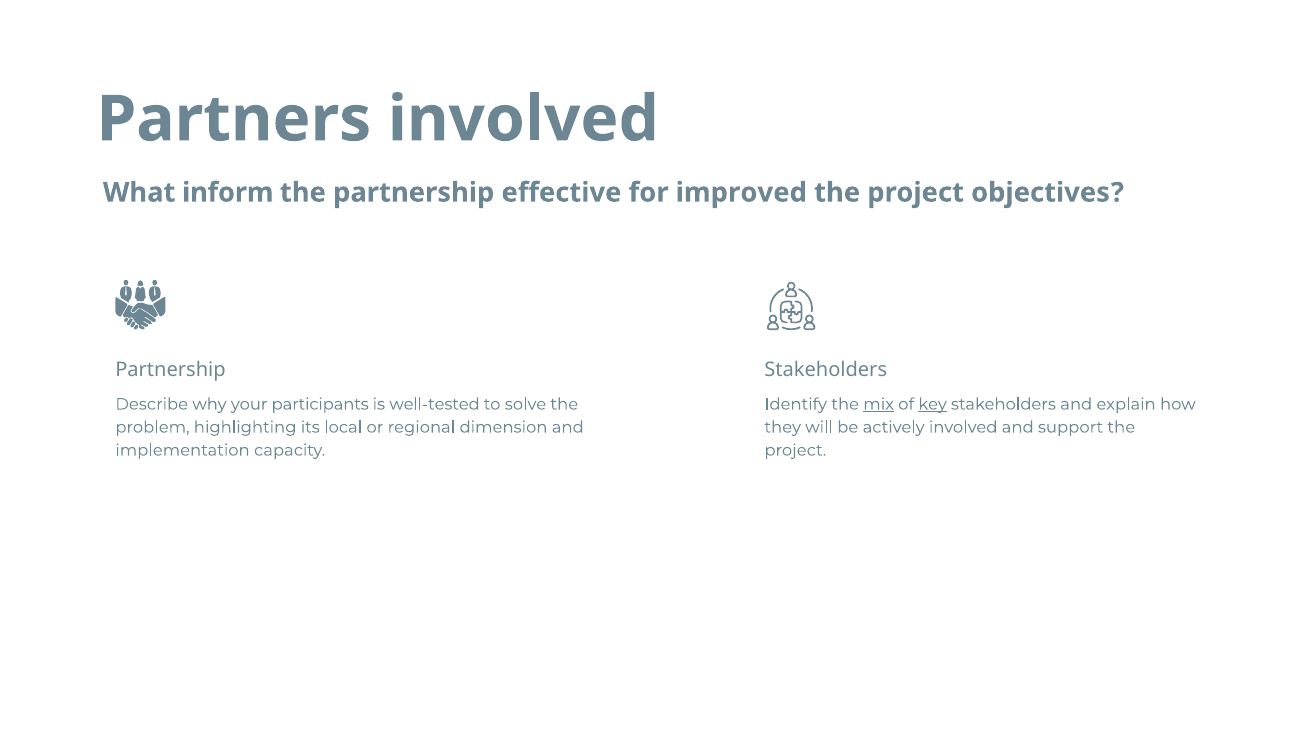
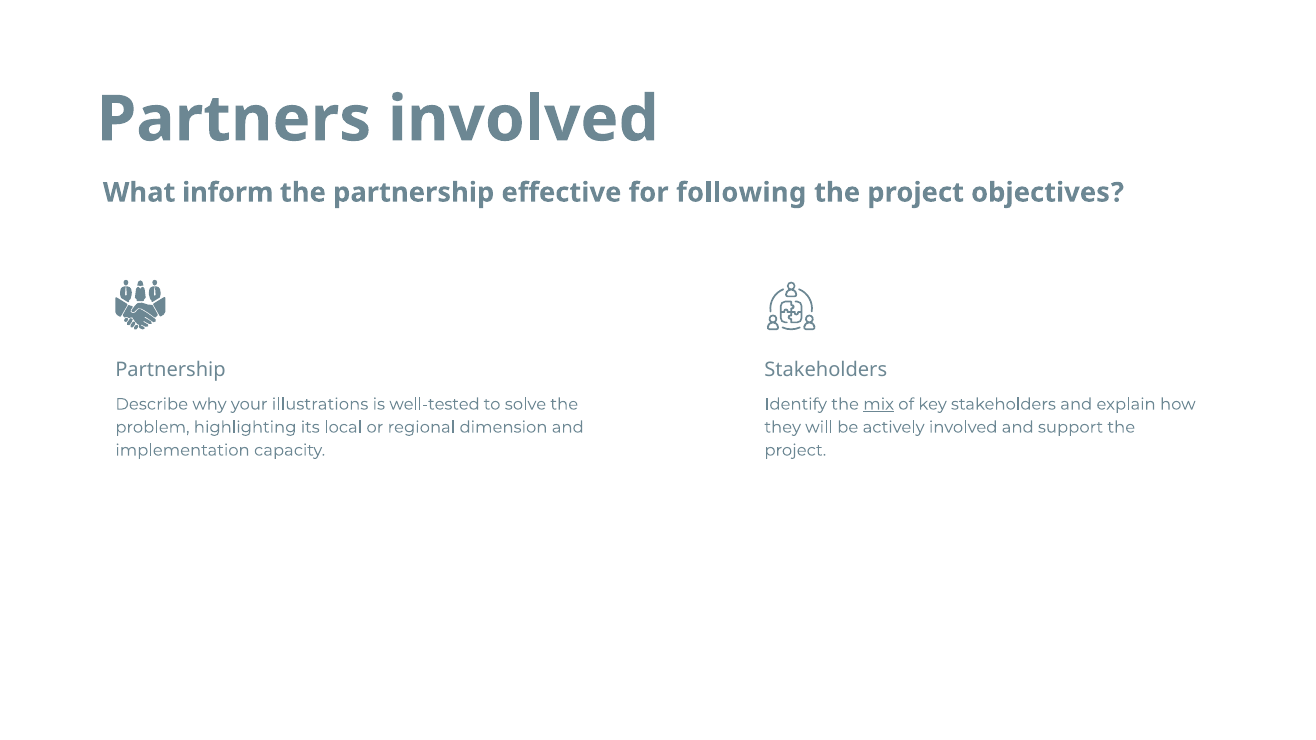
improved: improved -> following (741, 193)
participants: participants -> illustrations (320, 404)
key underline: present -> none (933, 404)
